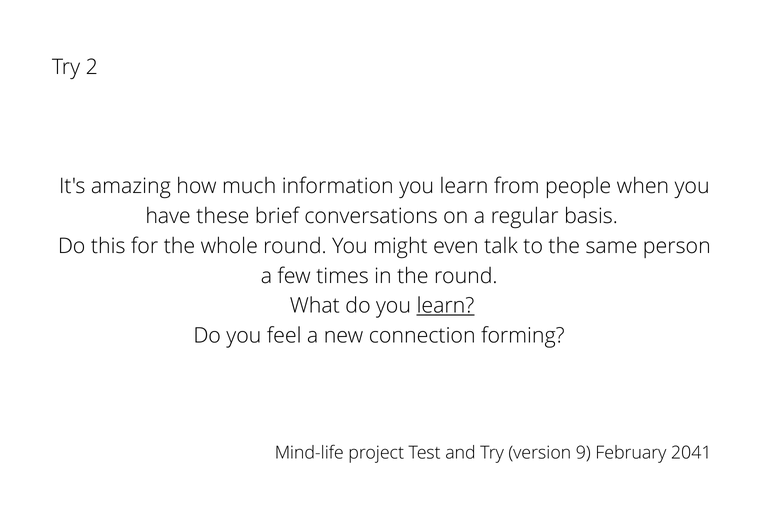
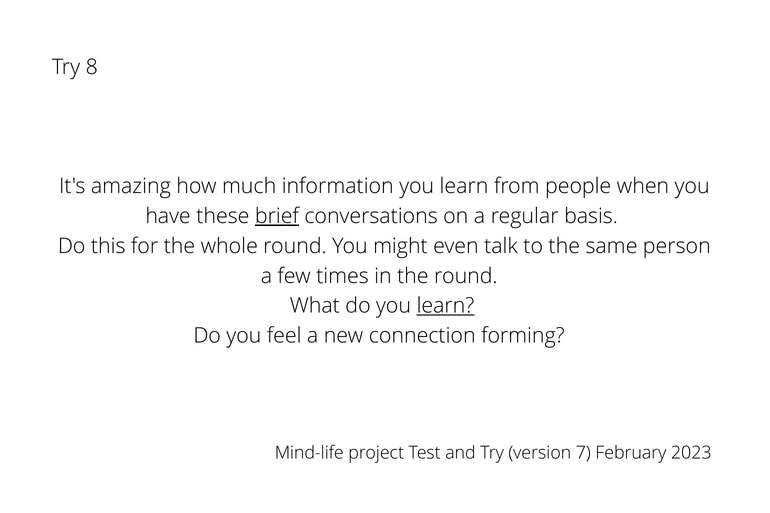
2: 2 -> 8 (92, 67)
brief underline: none -> present (277, 216)
9: 9 -> 7 (583, 453)
2041: 2041 -> 2023 (691, 453)
